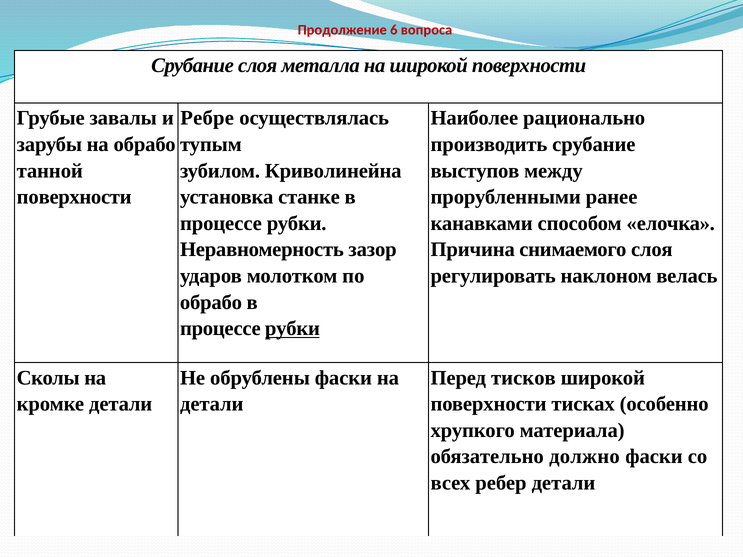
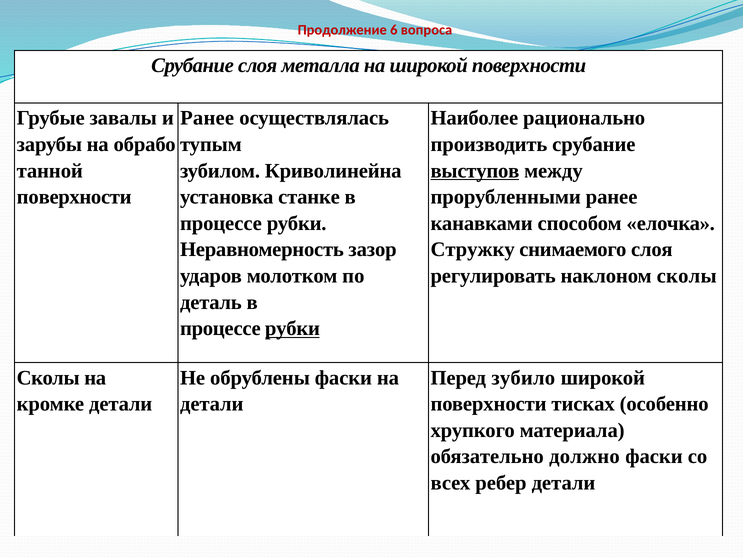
Ребре: Ребре -> Ранее (207, 118)
выступов underline: none -> present (475, 171)
Причина: Причина -> Стружку (473, 250)
наклоном велась: велась -> сколы (687, 276)
обрабо: обрабо -> деталь (211, 302)
тисков: тисков -> зубило (523, 378)
